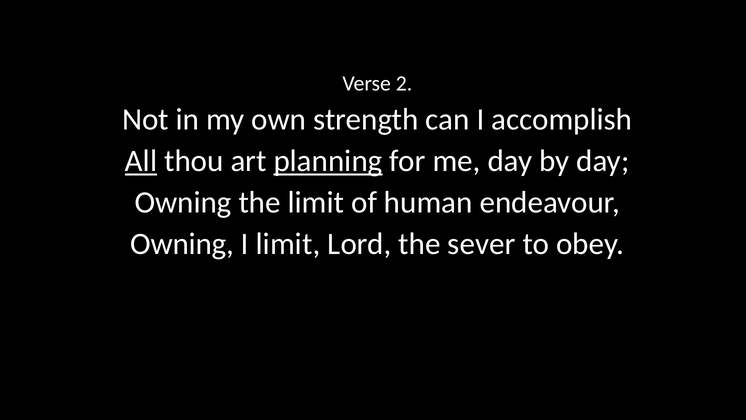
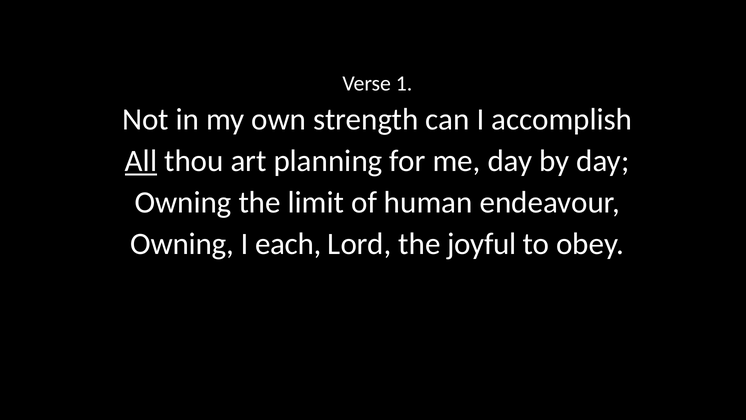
2: 2 -> 1 (404, 83)
planning underline: present -> none (328, 161)
I limit: limit -> each (288, 244)
sever: sever -> joyful (482, 244)
